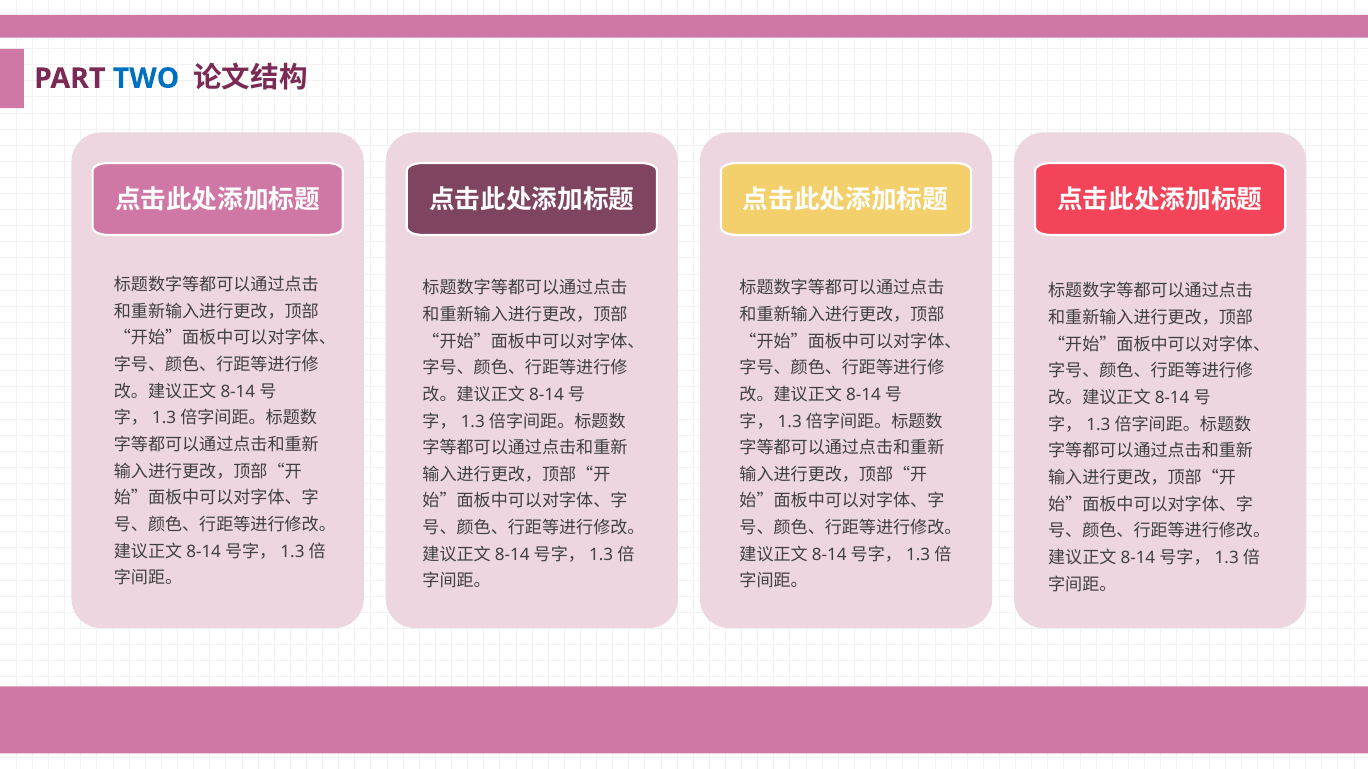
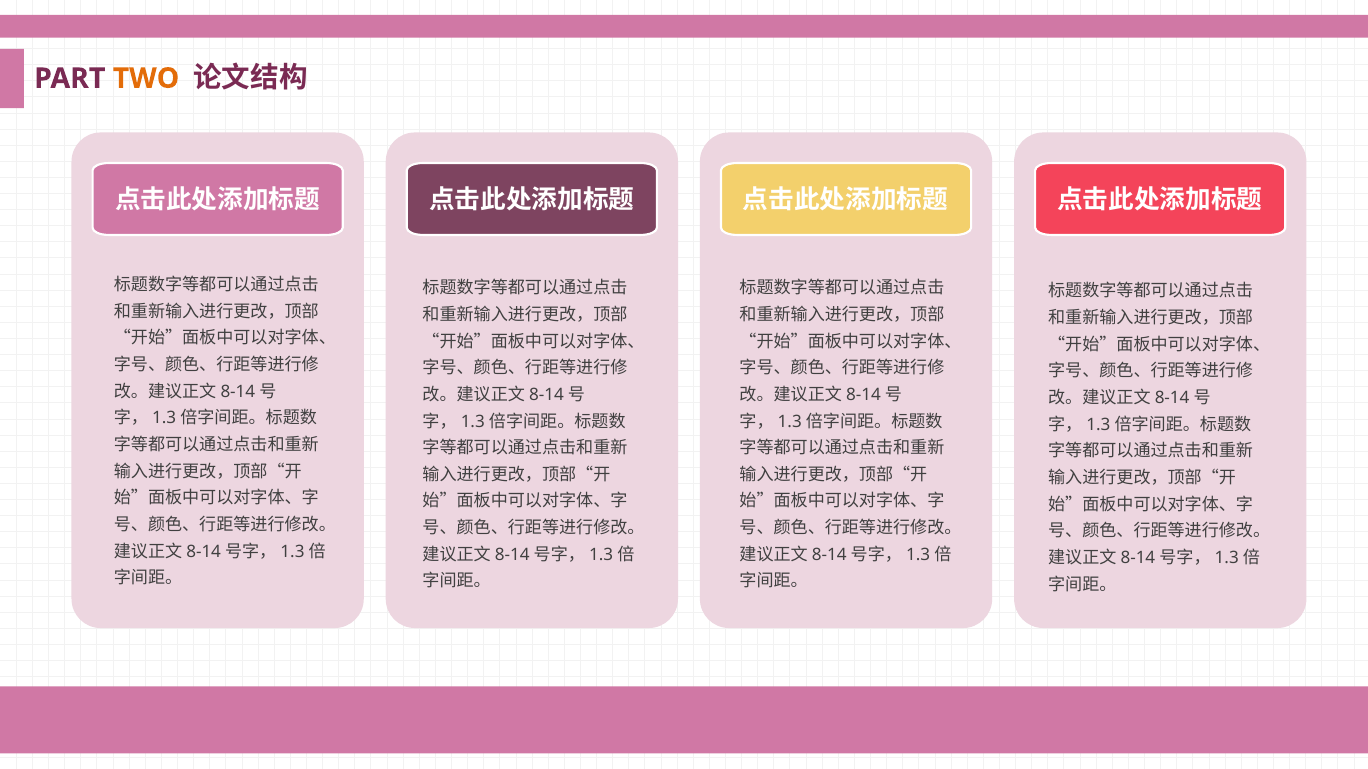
TWO colour: blue -> orange (146, 78)
